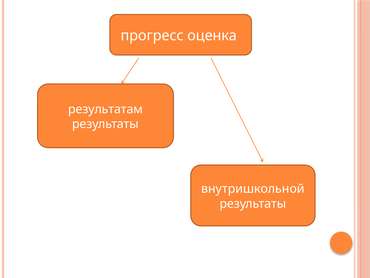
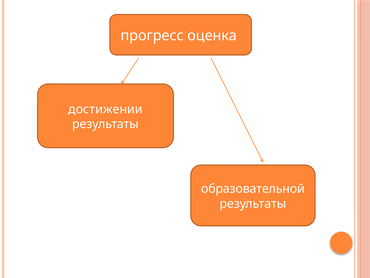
результатам: результатам -> достижении (105, 109)
внутришкольной: внутришкольной -> образовательной (253, 189)
